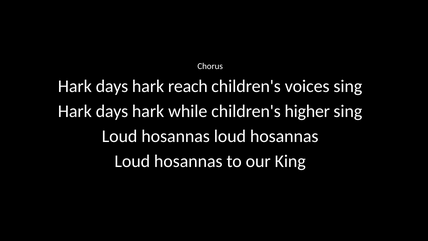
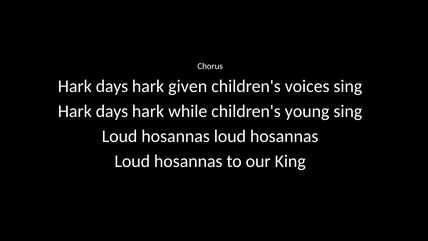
reach: reach -> given (188, 86)
higher: higher -> young (307, 111)
